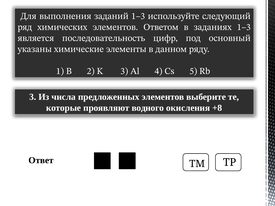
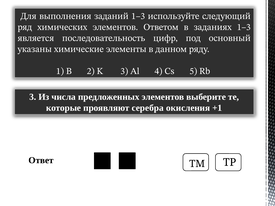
водного: водного -> серебра (148, 108)
+8: +8 -> +1 (217, 108)
